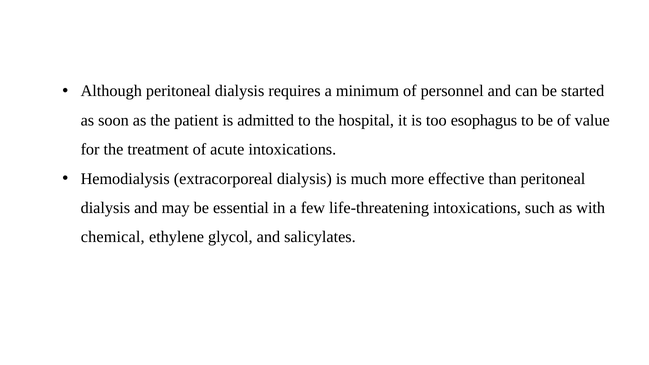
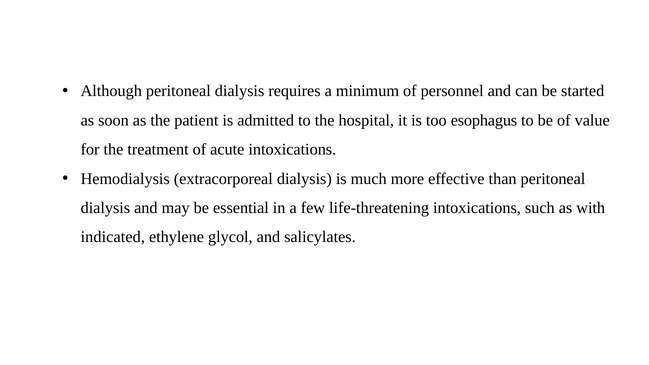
chemical: chemical -> indicated (113, 237)
